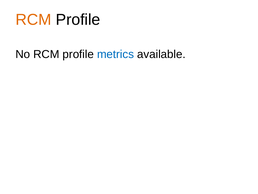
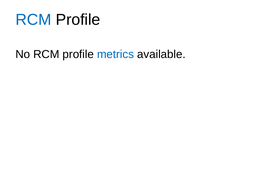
RCM colour: orange -> blue (33, 20)
